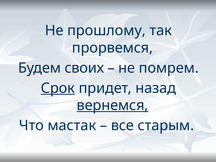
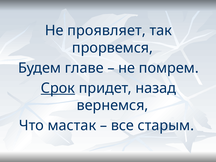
прошлому: прошлому -> проявляет (106, 30)
своих: своих -> главе (84, 68)
вернемся underline: present -> none (112, 105)
